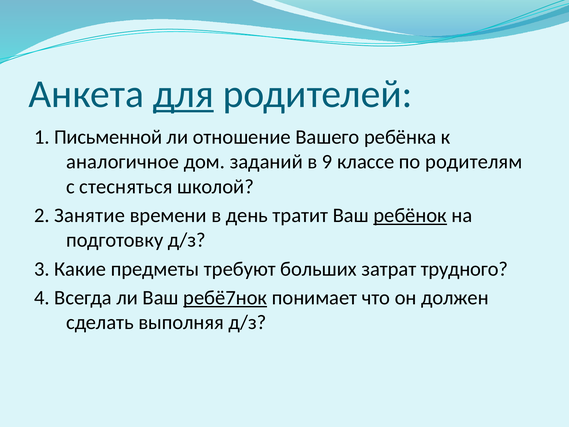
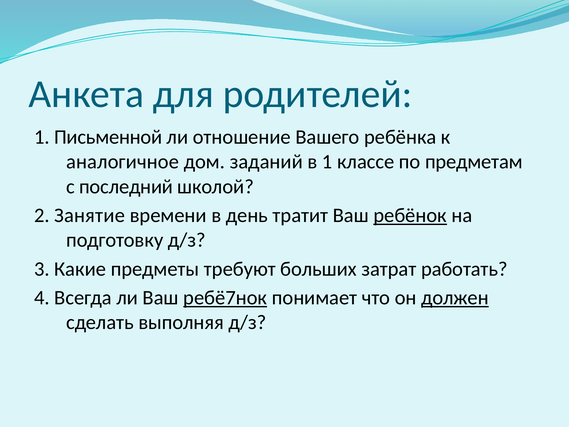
для underline: present -> none (183, 94)
в 9: 9 -> 1 (327, 162)
родителям: родителям -> предметам (474, 162)
стесняться: стесняться -> последний (126, 186)
трудного: трудного -> работать (464, 269)
должен underline: none -> present (455, 298)
